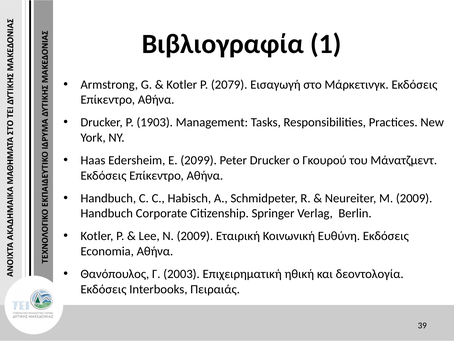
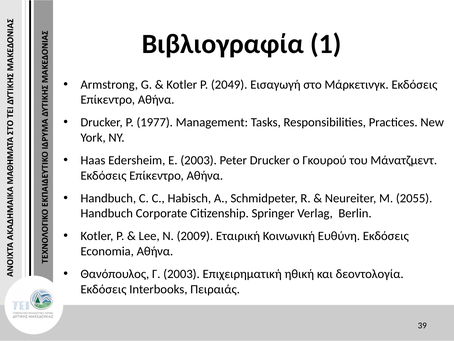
2079: 2079 -> 2049 (229, 84)
1903: 1903 -> 1977 (155, 122)
E 2099: 2099 -> 2003 (199, 160)
M 2009: 2009 -> 2055 (414, 198)
